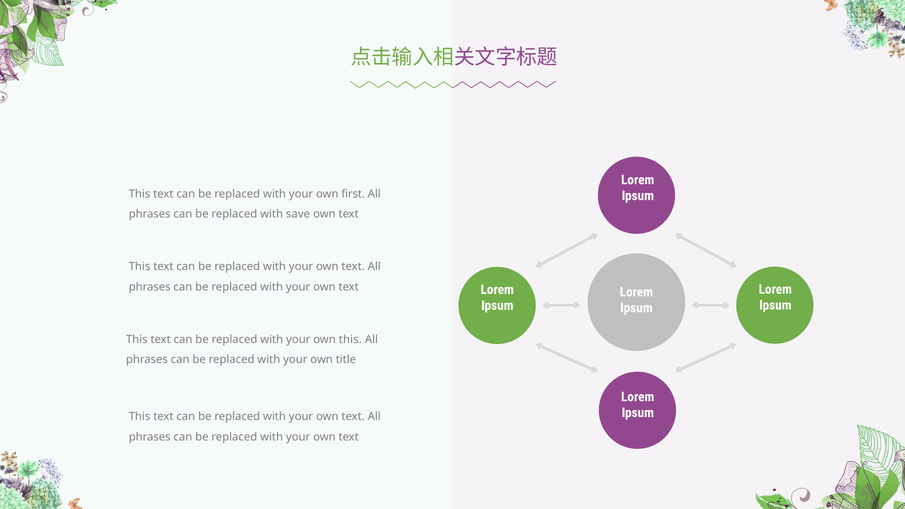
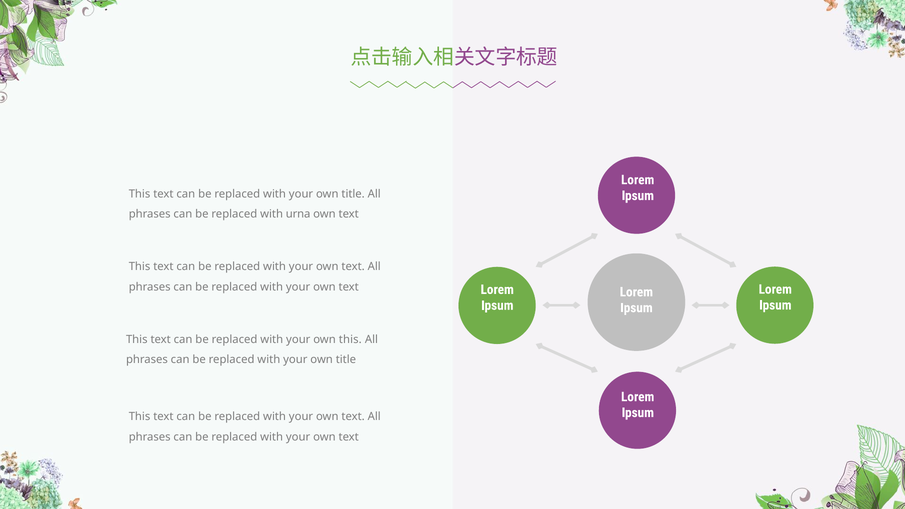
first: first -> title (353, 194)
save: save -> urna (298, 214)
